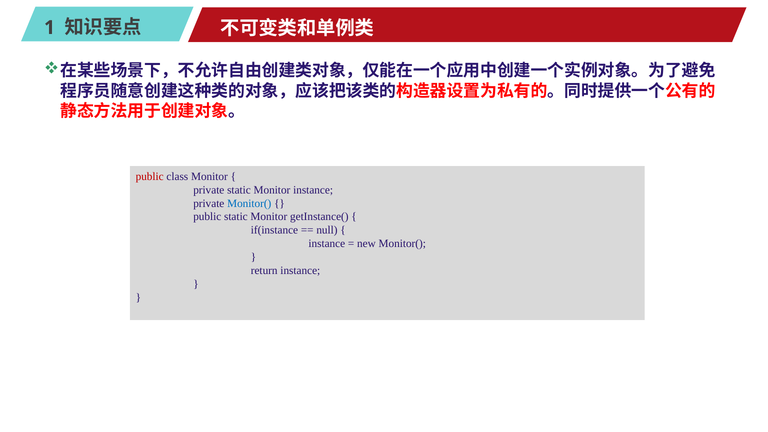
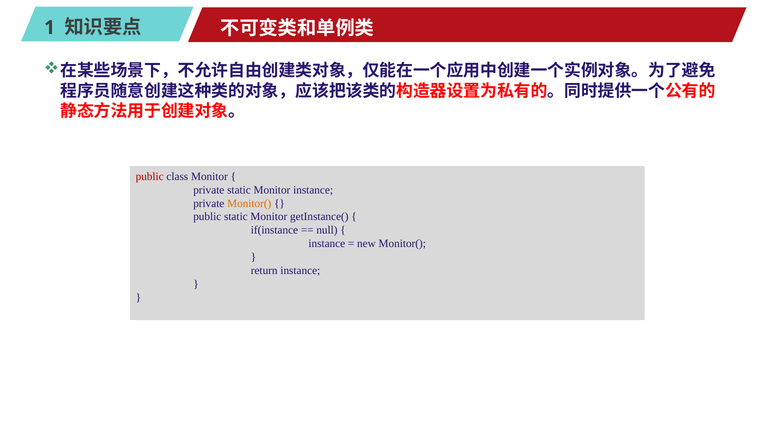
Monitor( colour: blue -> orange (249, 203)
